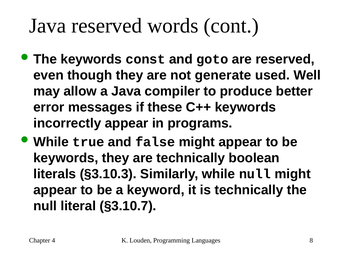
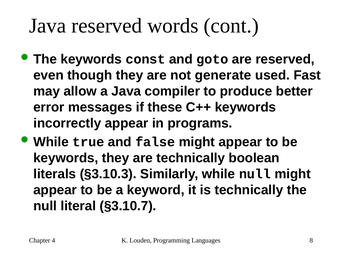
Well: Well -> Fast (307, 75)
